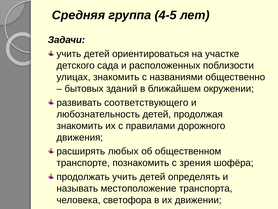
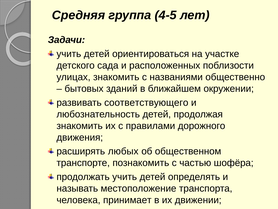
зрения: зрения -> частью (195, 163)
светофора: светофора -> принимает (127, 200)
